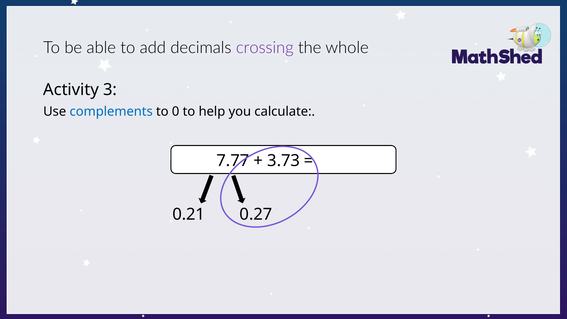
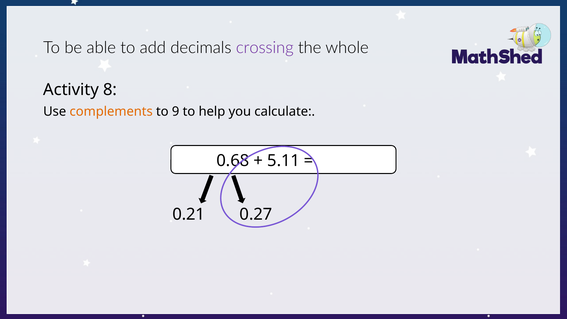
3: 3 -> 8 (110, 90)
complements colour: blue -> orange (111, 111)
0: 0 -> 9 (176, 111)
7.77: 7.77 -> 0.68 (233, 161)
3.73: 3.73 -> 5.11 (284, 161)
